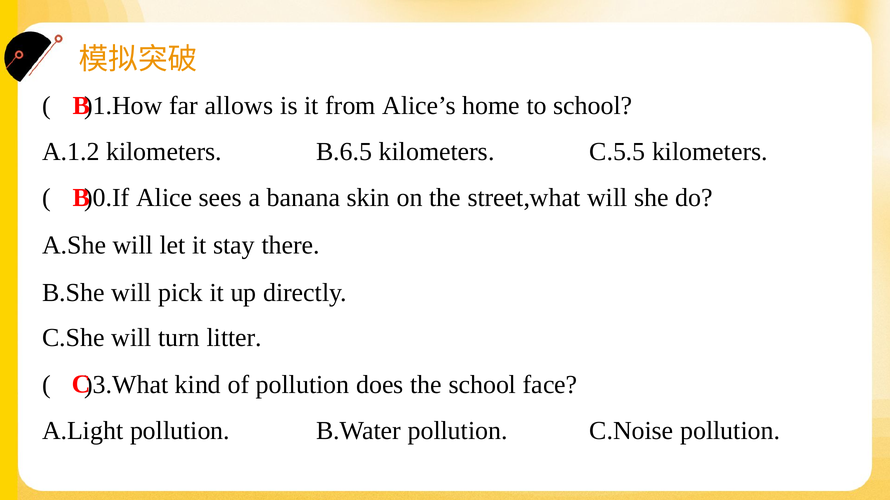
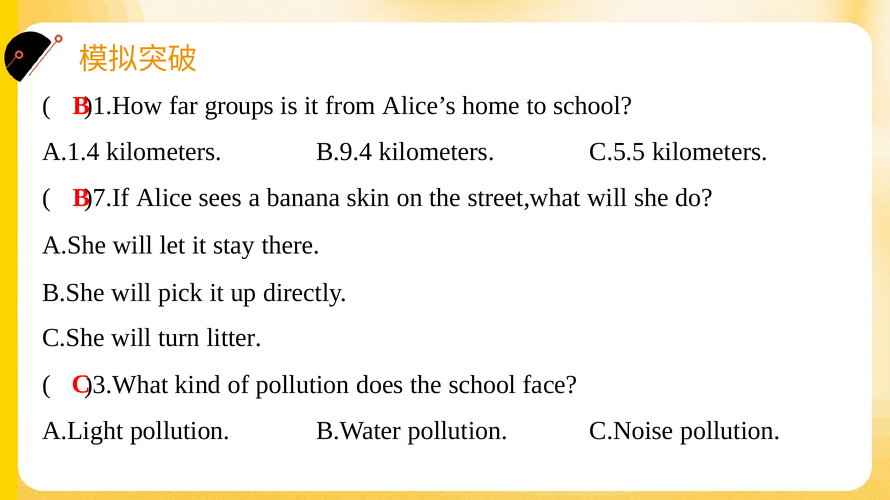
allows: allows -> groups (239, 106)
A.1.2: A.1.2 -> A.1.4 (71, 152)
B.6.5: B.6.5 -> B.9.4 (344, 152)
)0.If: )0.If -> )7.If (107, 198)
